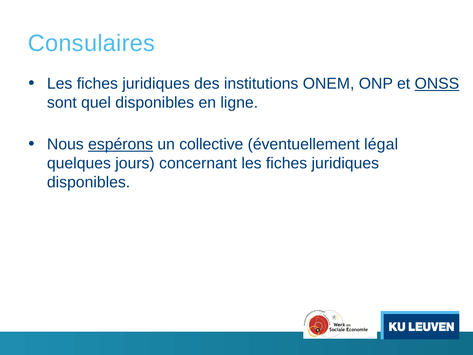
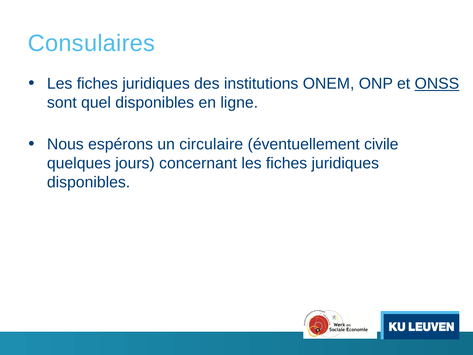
espérons underline: present -> none (121, 144)
collective: collective -> circulaire (211, 144)
légal: légal -> civile (381, 144)
